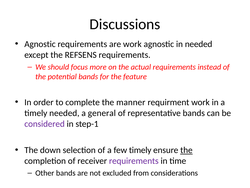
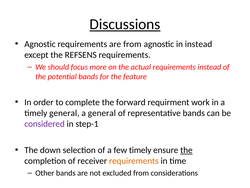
Discussions underline: none -> present (125, 24)
are work: work -> from (132, 44)
in needed: needed -> instead (199, 44)
manner: manner -> forward (131, 102)
timely needed: needed -> general (64, 113)
requirements colour: purple -> orange (134, 161)
